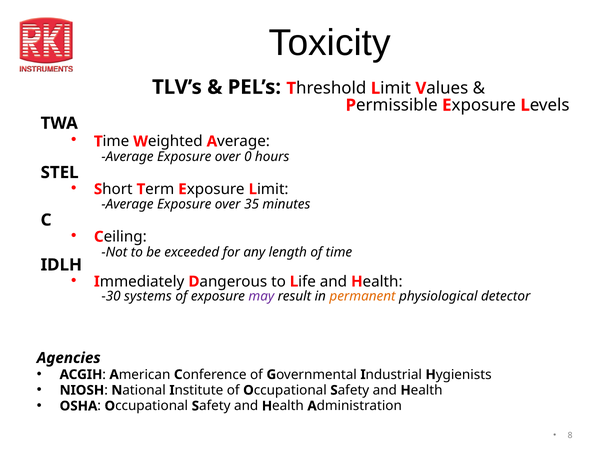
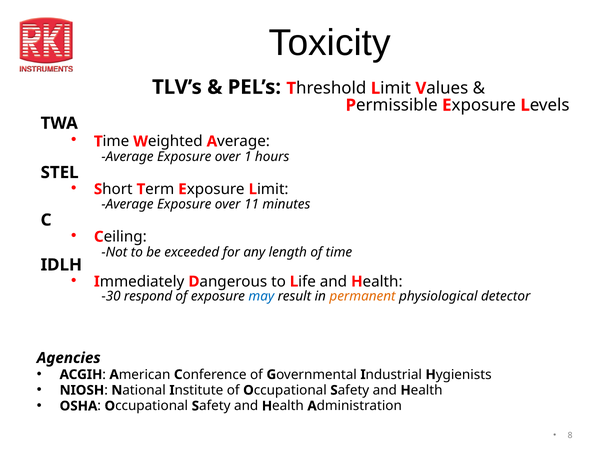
0: 0 -> 1 (248, 156)
35: 35 -> 11 (252, 204)
systems: systems -> respond (148, 296)
may colour: purple -> blue (261, 296)
